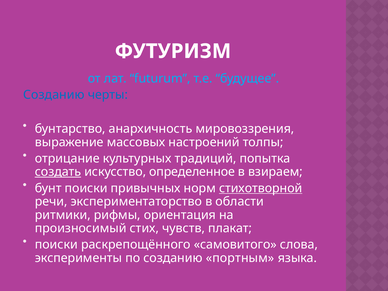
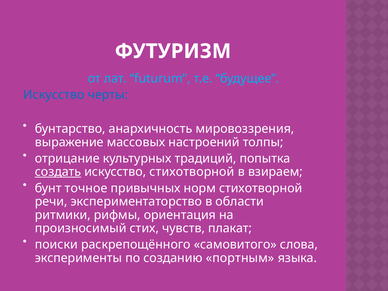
Созданию: Созданию -> Искусство (54, 95)
искусство определенное: определенное -> стихотворной (192, 172)
бунт поиски: поиски -> точное (86, 188)
стихотворной underline: present -> none (261, 188)
